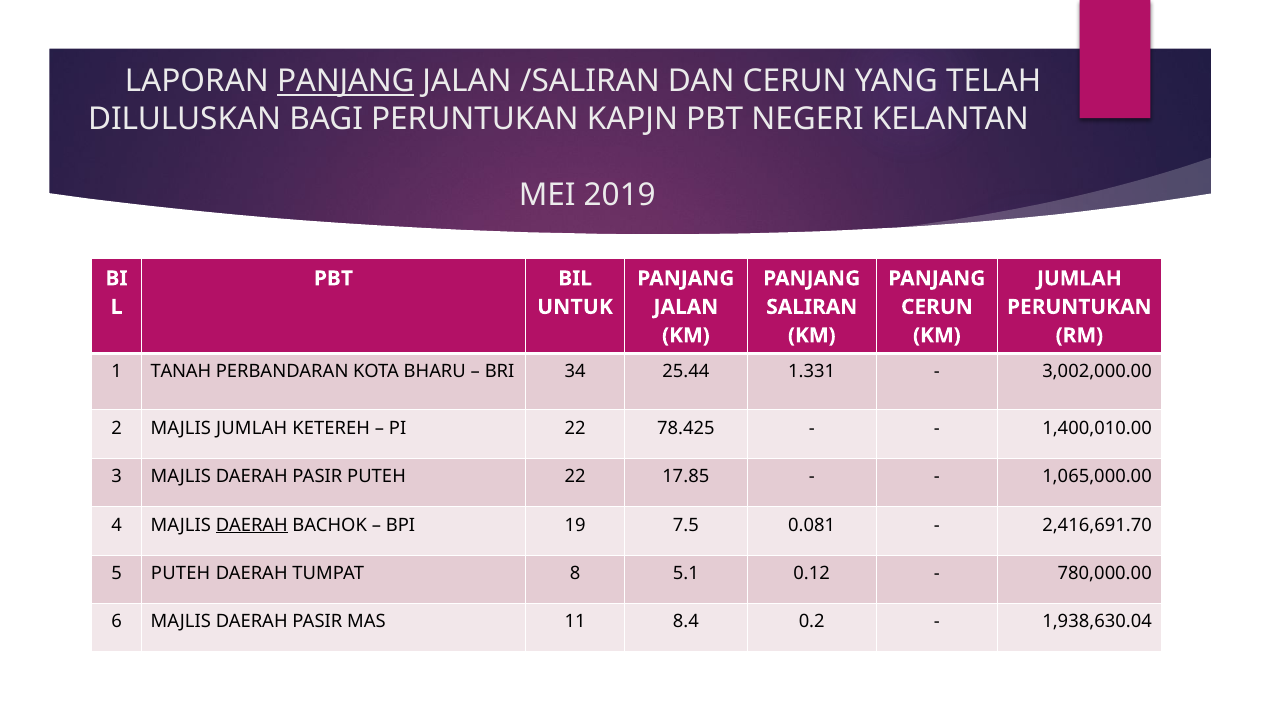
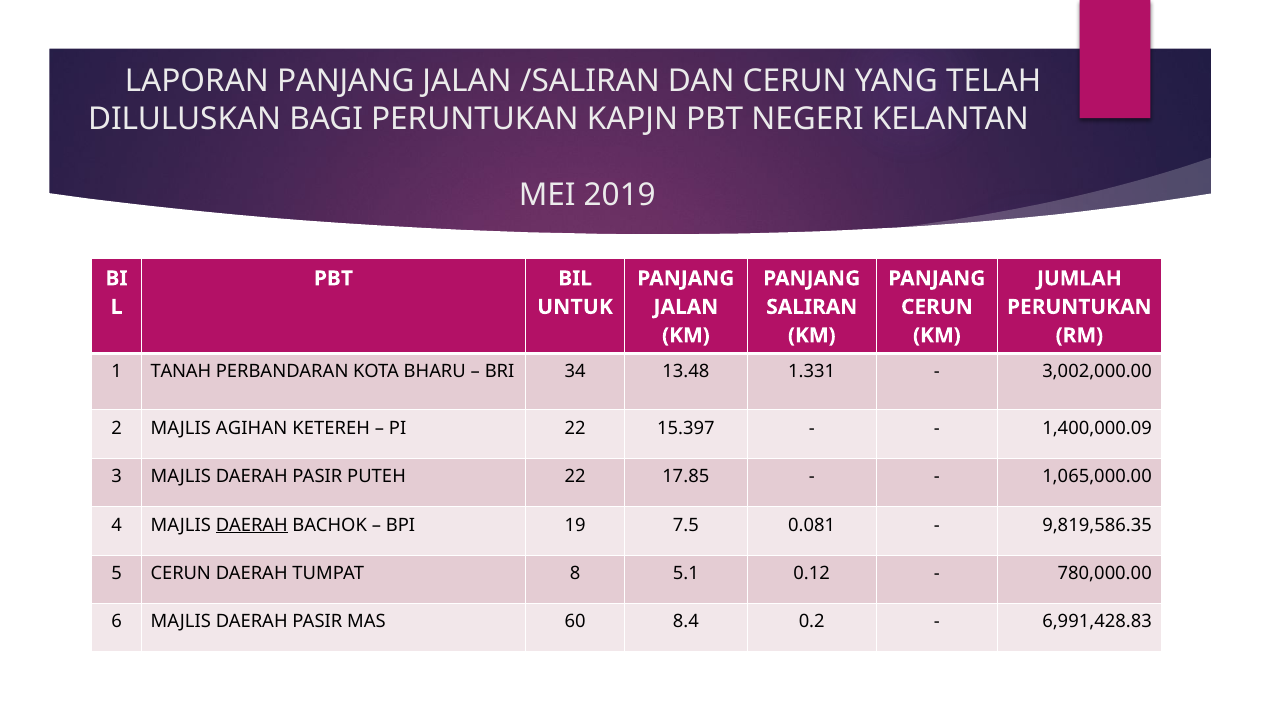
PANJANG underline: present -> none (346, 81)
25.44: 25.44 -> 13.48 (686, 372)
MAJLIS JUMLAH: JUMLAH -> AGIHAN (252, 428)
78.425: 78.425 -> 15.397 (686, 428)
1,400,010.00: 1,400,010.00 -> 1,400,000.09 (1097, 428)
2,416,691.70: 2,416,691.70 -> 9,819,586.35 (1097, 525)
5 PUTEH: PUTEH -> CERUN (181, 574)
11: 11 -> 60 (575, 622)
1,938,630.04: 1,938,630.04 -> 6,991,428.83 (1097, 622)
